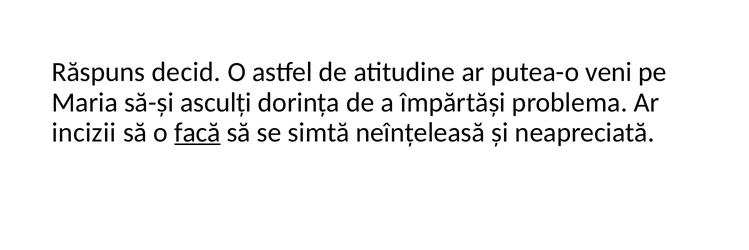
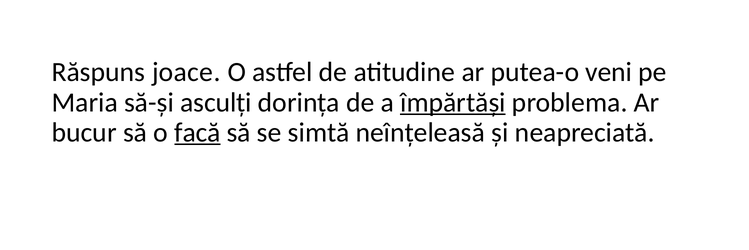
decid: decid -> joace (186, 72)
împărtăși underline: none -> present (453, 102)
incizii: incizii -> bucur (84, 132)
